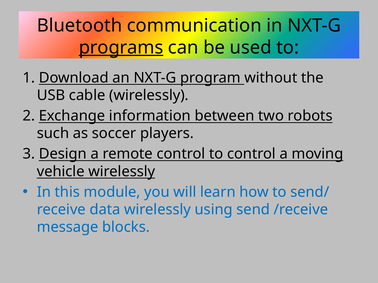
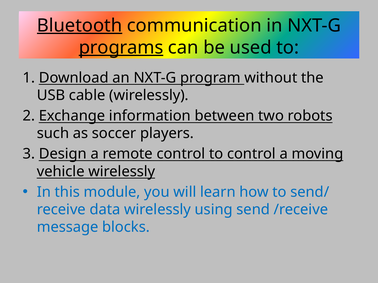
Bluetooth underline: none -> present (80, 26)
